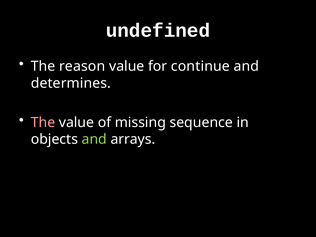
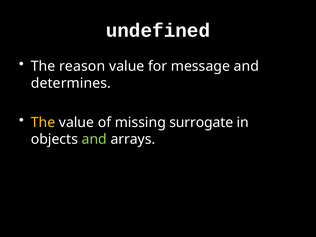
continue: continue -> message (200, 66)
The colour: pink -> yellow (43, 122)
sequence: sequence -> surrogate (201, 122)
